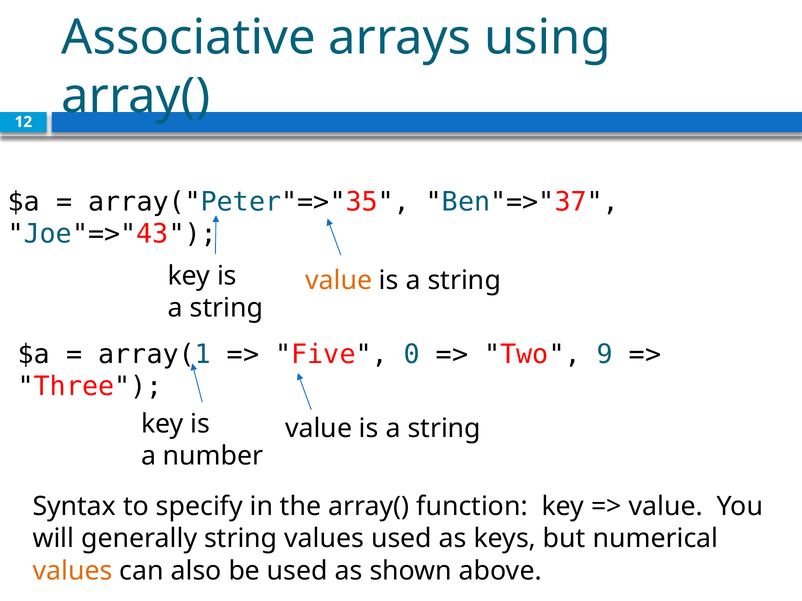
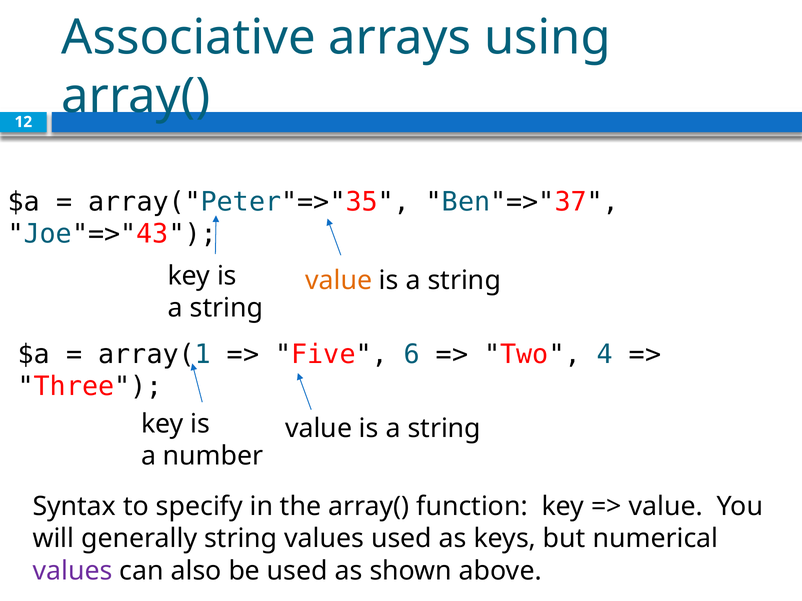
0: 0 -> 6 (412, 355)
9: 9 -> 4 (605, 355)
values colour: orange -> purple (73, 571)
